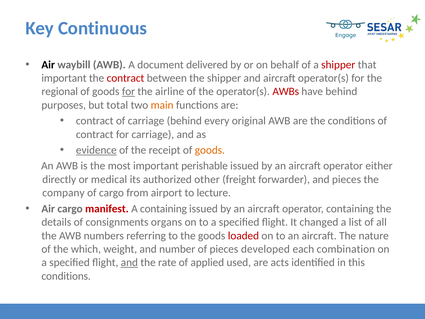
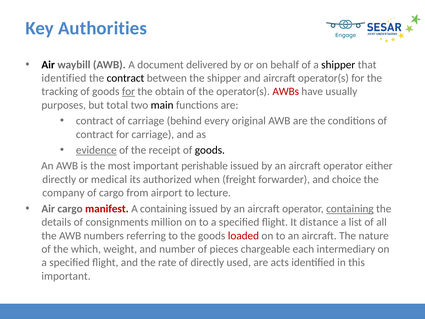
Continuous: Continuous -> Authorities (102, 28)
shipper colour: red -> black (338, 65)
important: important -> identified (64, 78)
contract colour: red -> black (125, 78)
regional: regional -> tracking (60, 91)
airline: airline -> obtain (170, 91)
have behind: behind -> usually (341, 91)
main colour: orange -> black (162, 105)
goods colour: orange -> black (210, 150)
other: other -> when (207, 179)
and pieces: pieces -> choice (347, 179)
containing underline: none -> present (350, 209)
organs: organs -> million (167, 222)
changed: changed -> distance (319, 222)
developed: developed -> chargeable (266, 249)
combination: combination -> intermediary (346, 249)
and underline: present -> none (129, 262)
of applied: applied -> directly (207, 262)
conditions: conditions -> important (66, 276)
